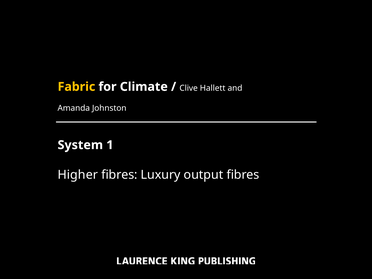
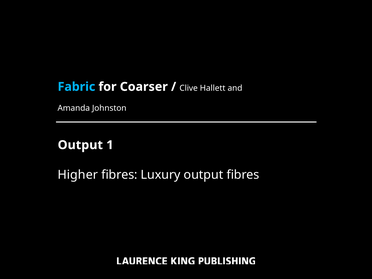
Fabric colour: yellow -> light blue (76, 87)
Climate: Climate -> Coarser (144, 87)
System: System -> Output (80, 145)
